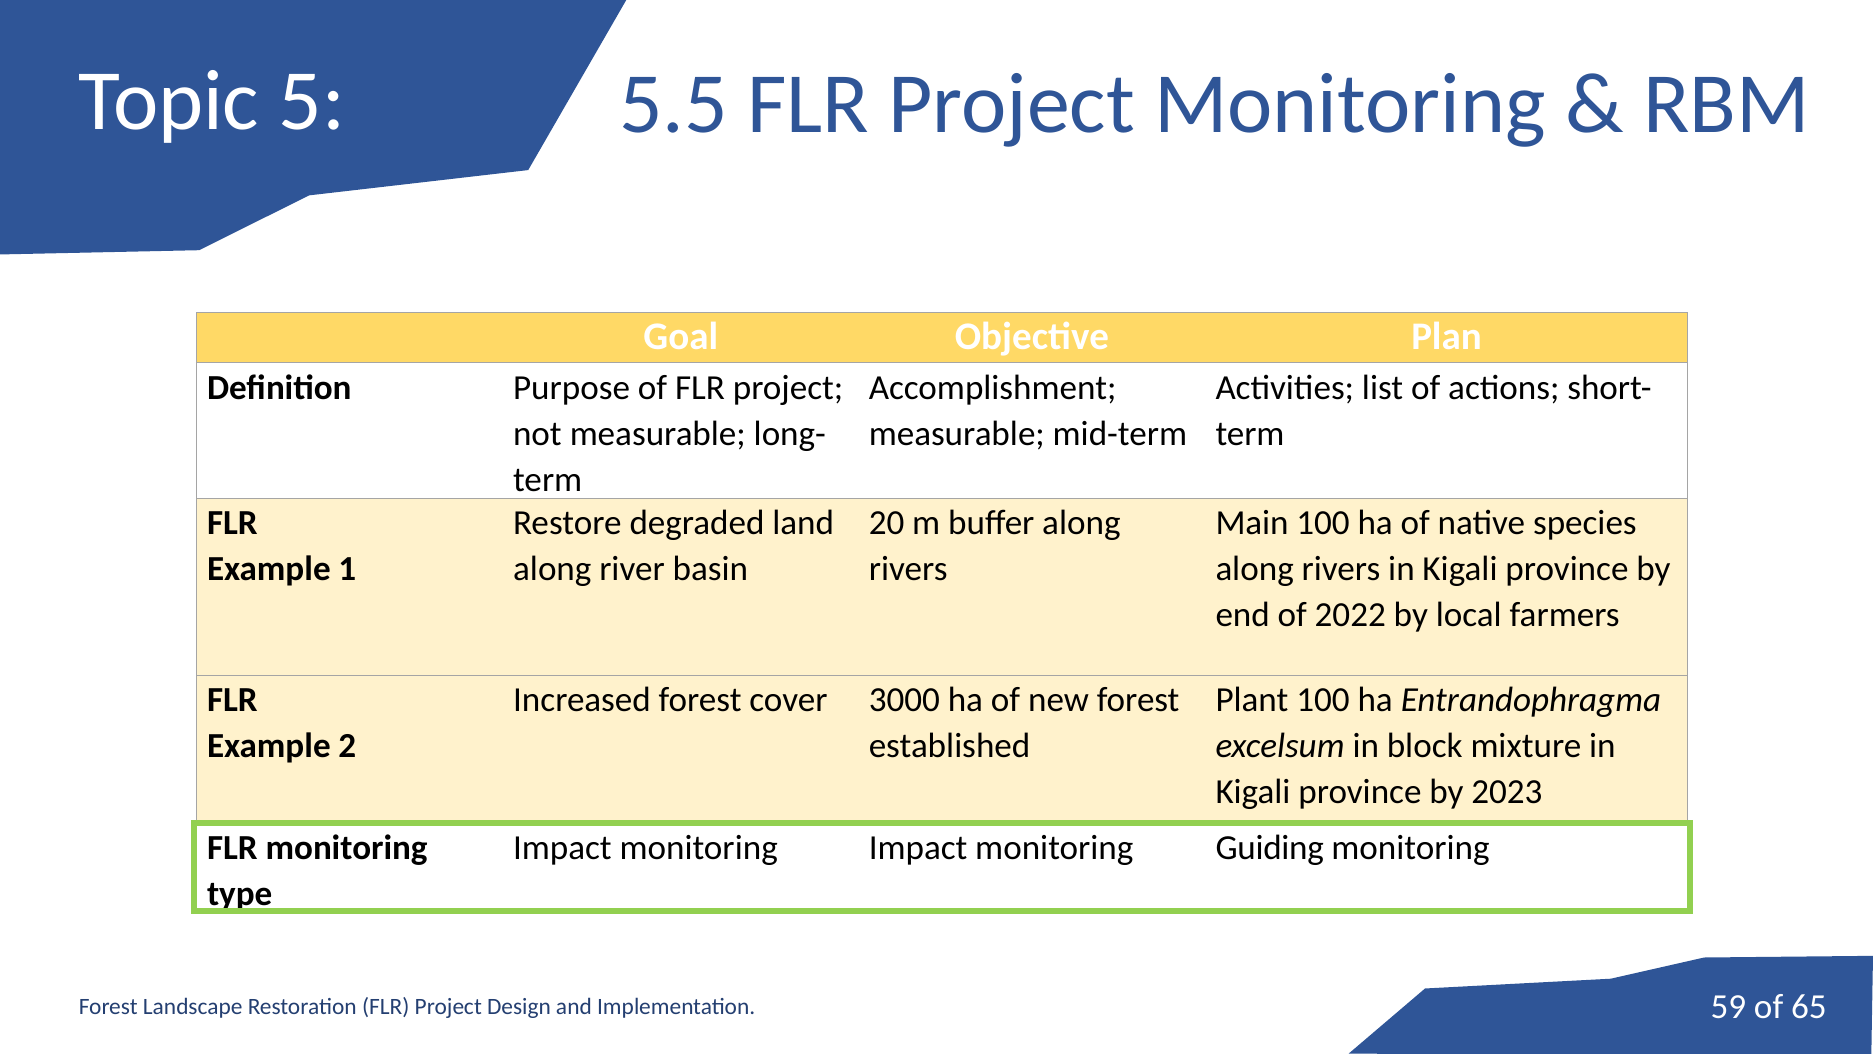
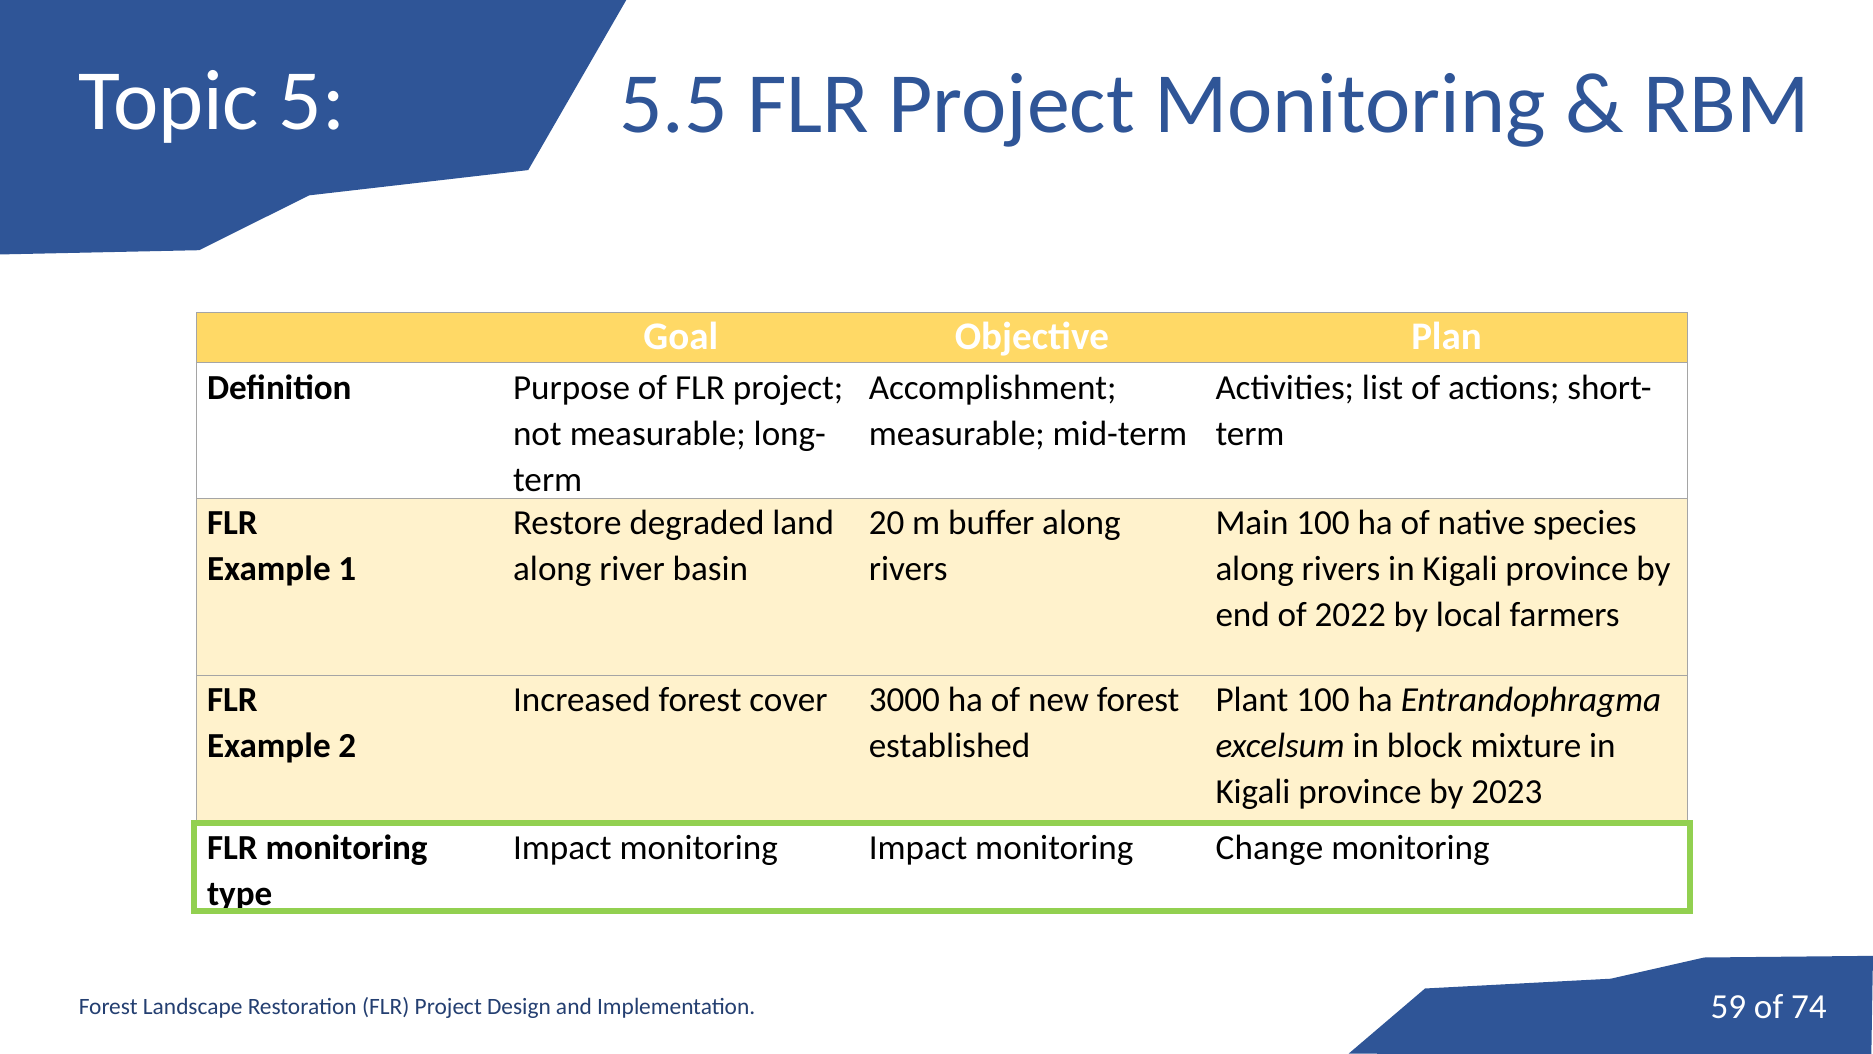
Guiding: Guiding -> Change (1269, 847)
65: 65 -> 74 (1809, 1007)
